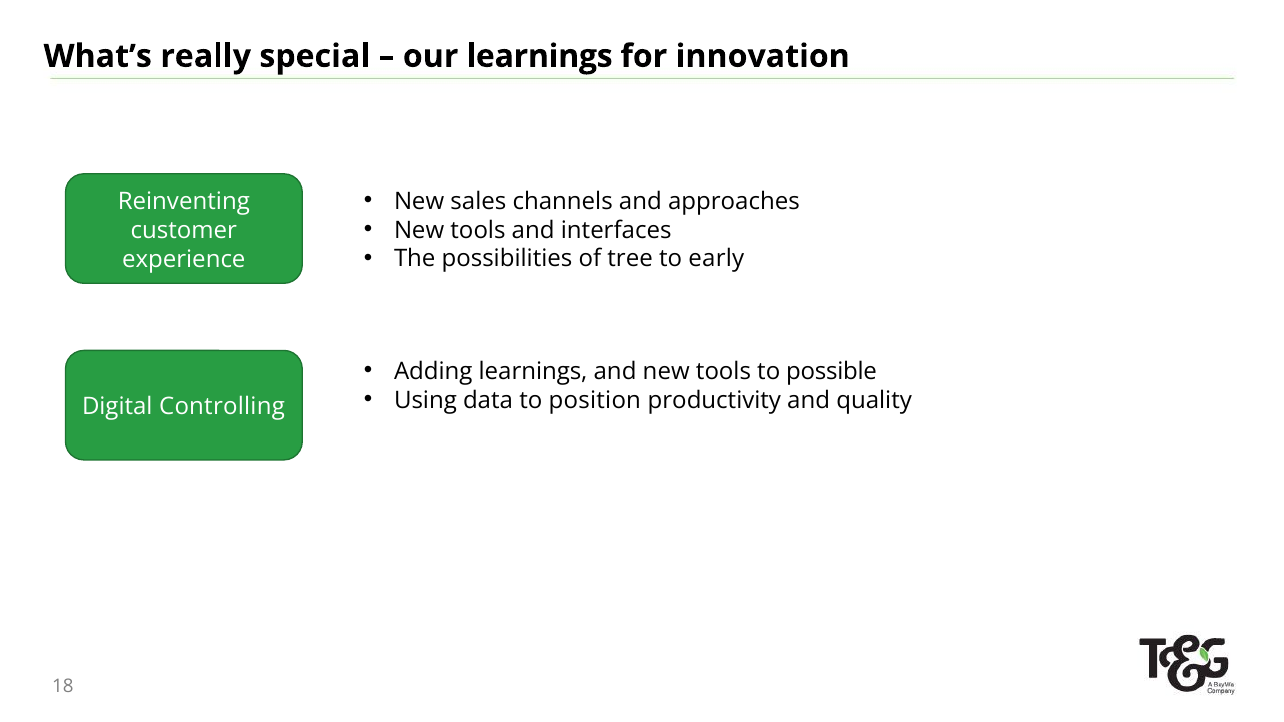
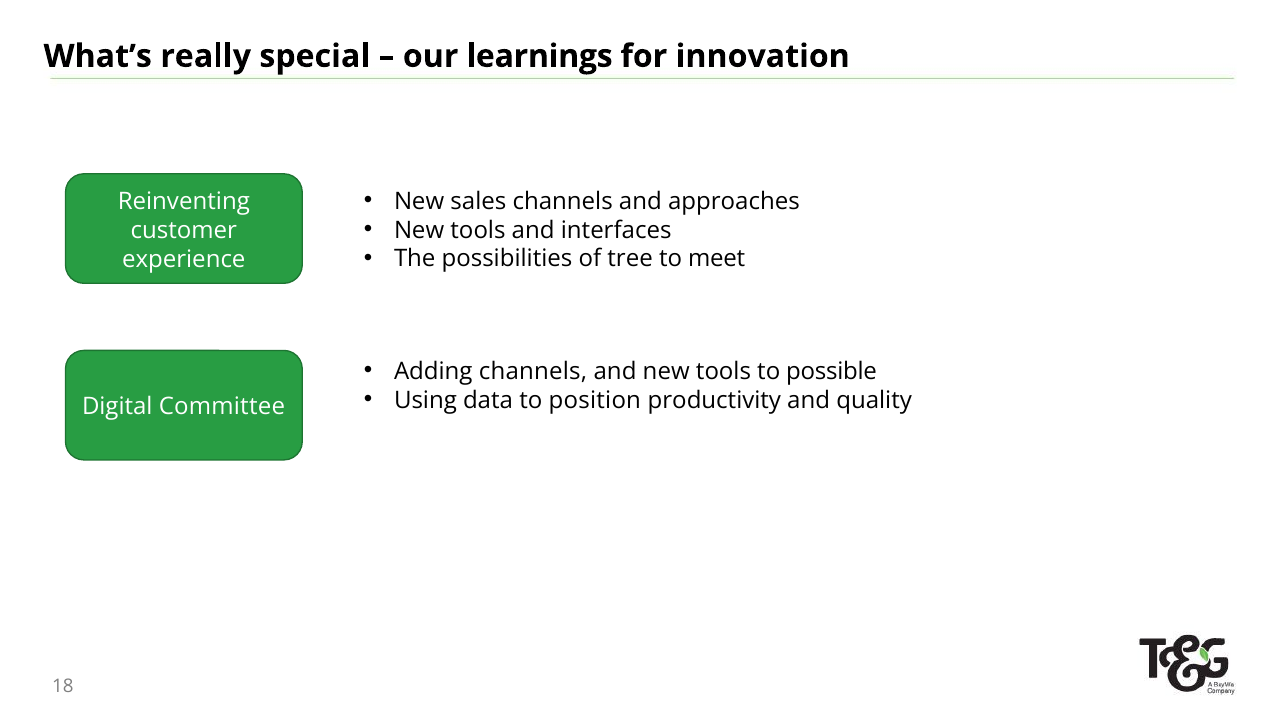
early: early -> meet (717, 259)
Adding learnings: learnings -> channels (533, 371)
Controlling: Controlling -> Committee (222, 407)
